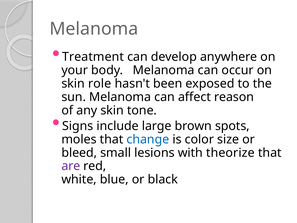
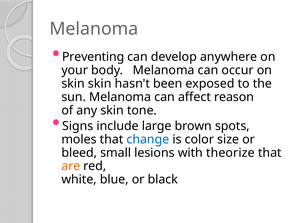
Treatment: Treatment -> Preventing (93, 57)
skin role: role -> skin (100, 84)
are colour: purple -> orange (71, 166)
